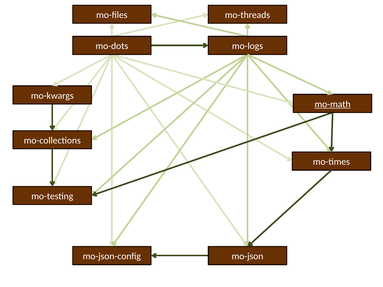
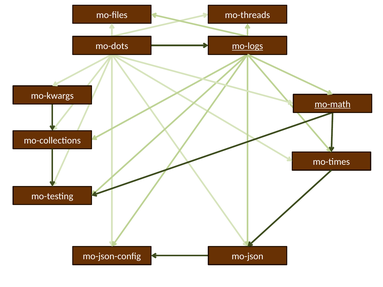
mo-logs underline: none -> present (247, 46)
